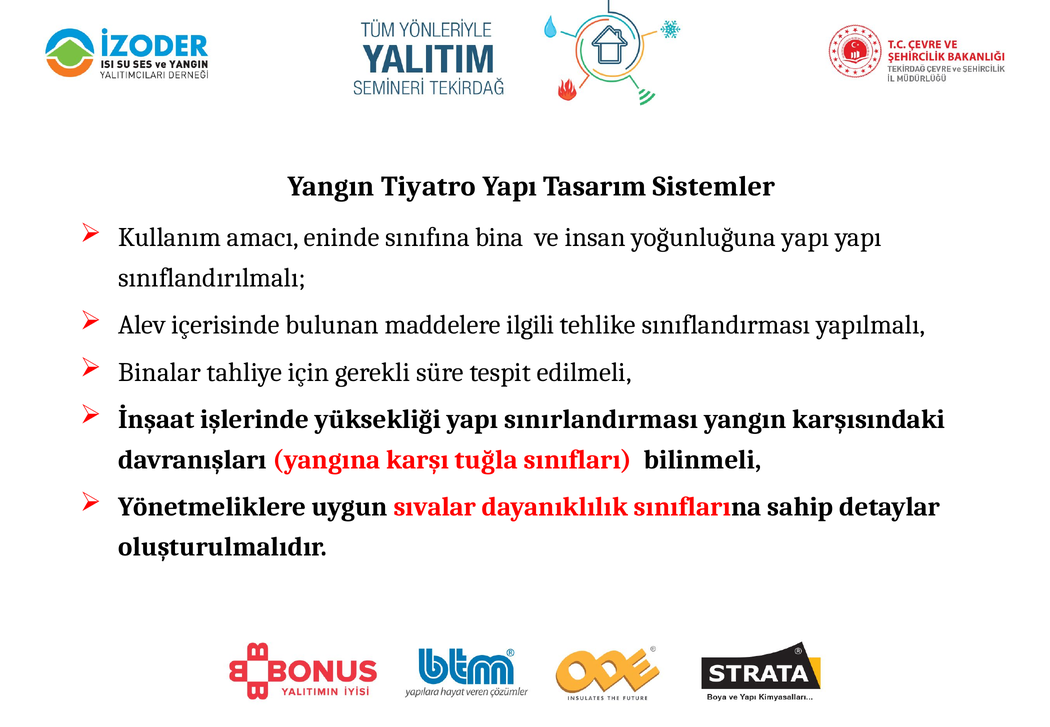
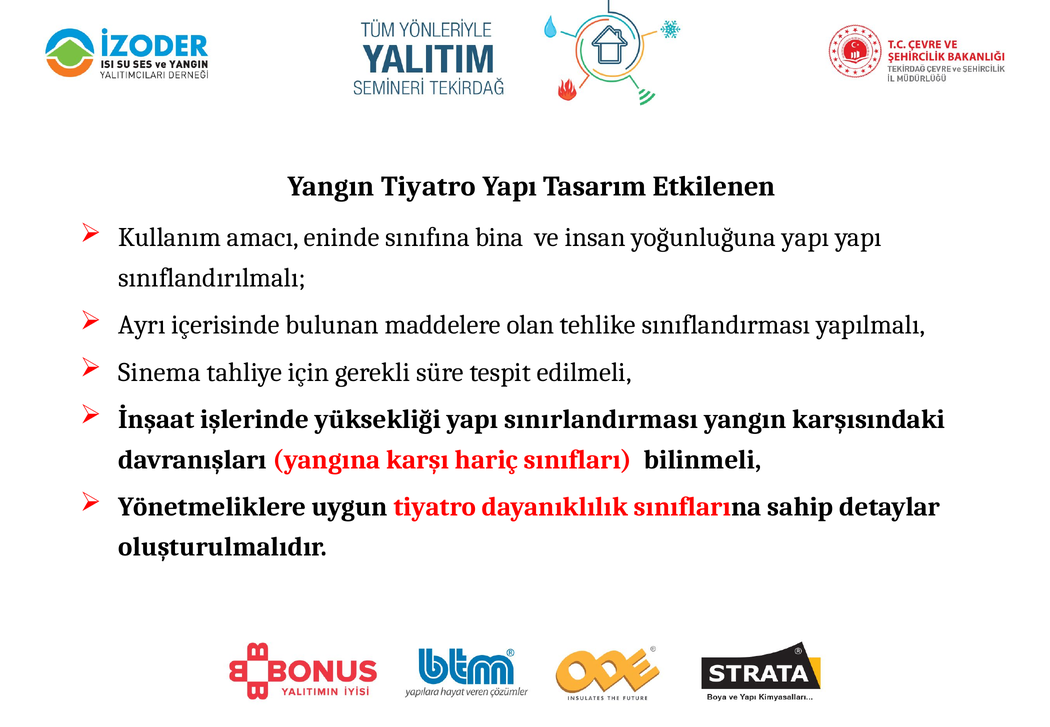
Sistemler: Sistemler -> Etkilenen (714, 186)
Alev: Alev -> Ayrı (142, 325)
ilgili: ilgili -> olan (530, 325)
Binalar: Binalar -> Sinema (160, 372)
tuğla: tuğla -> hariç (486, 460)
uygun sıvalar: sıvalar -> tiyatro (435, 507)
